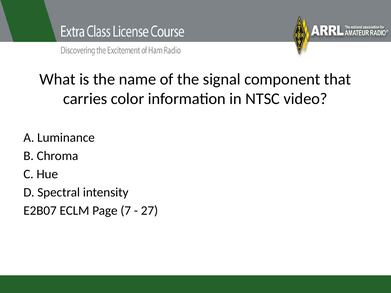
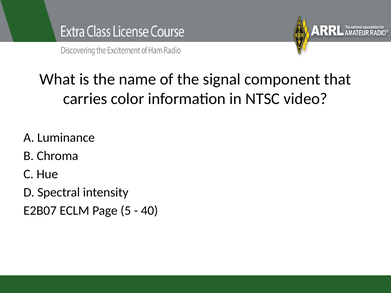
7: 7 -> 5 (126, 211)
27: 27 -> 40 (149, 211)
